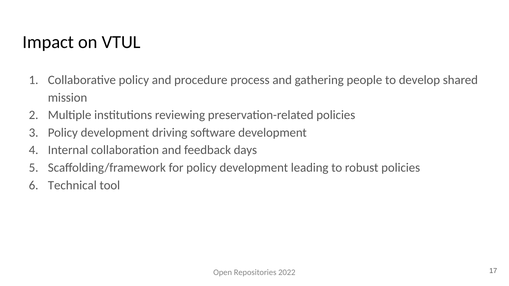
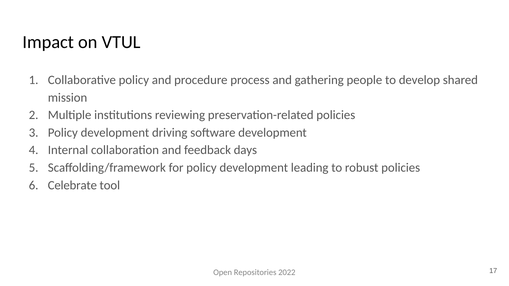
Technical: Technical -> Celebrate (72, 185)
